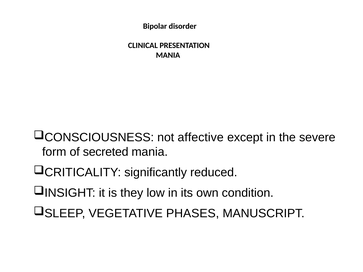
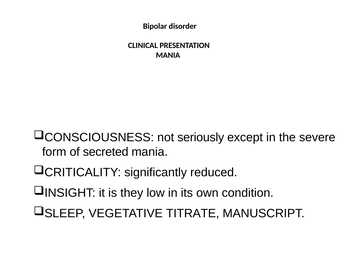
affective: affective -> seriously (201, 137)
PHASES: PHASES -> TITRATE (193, 214)
